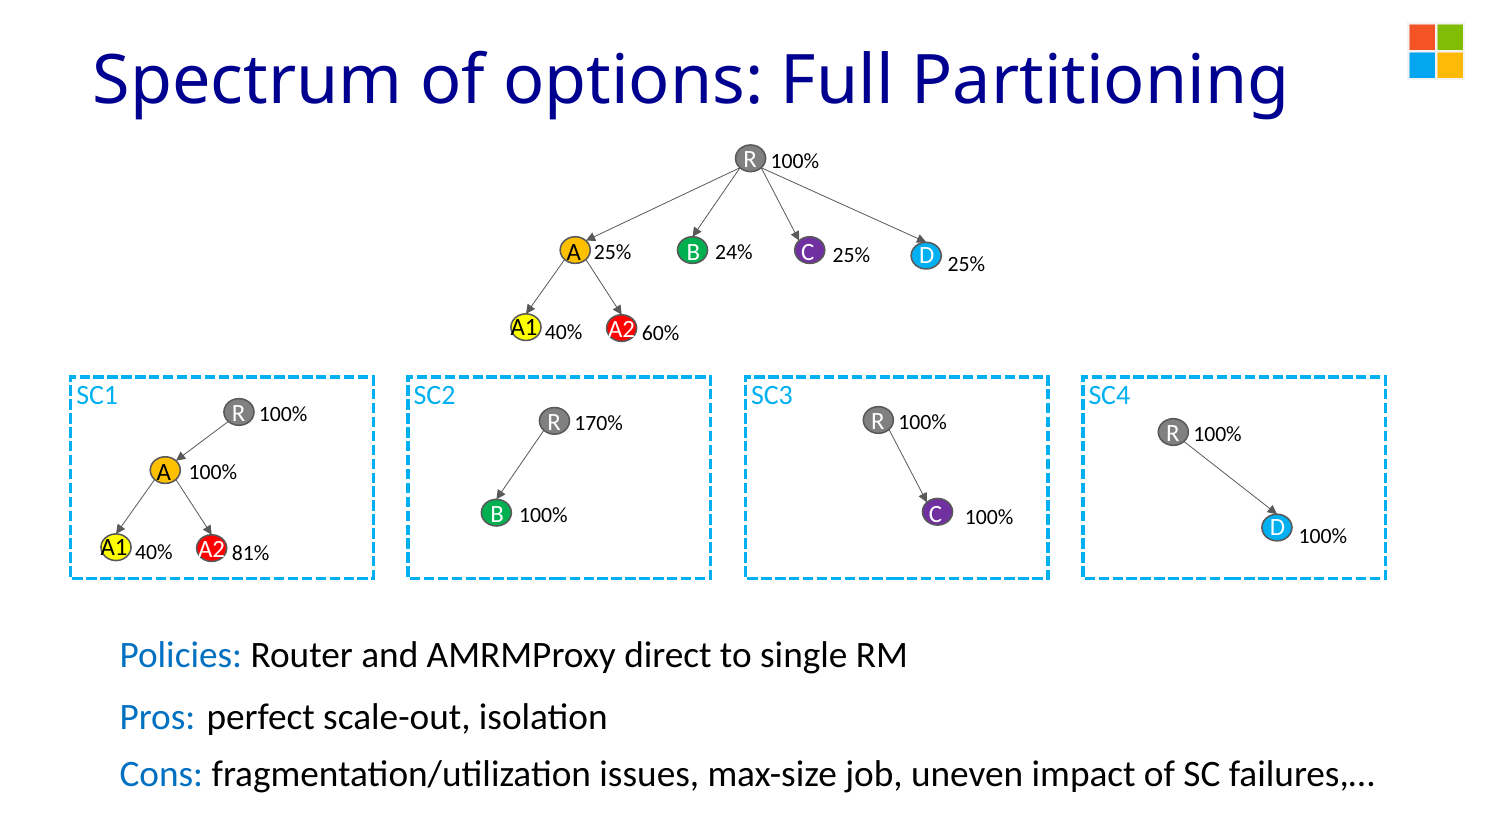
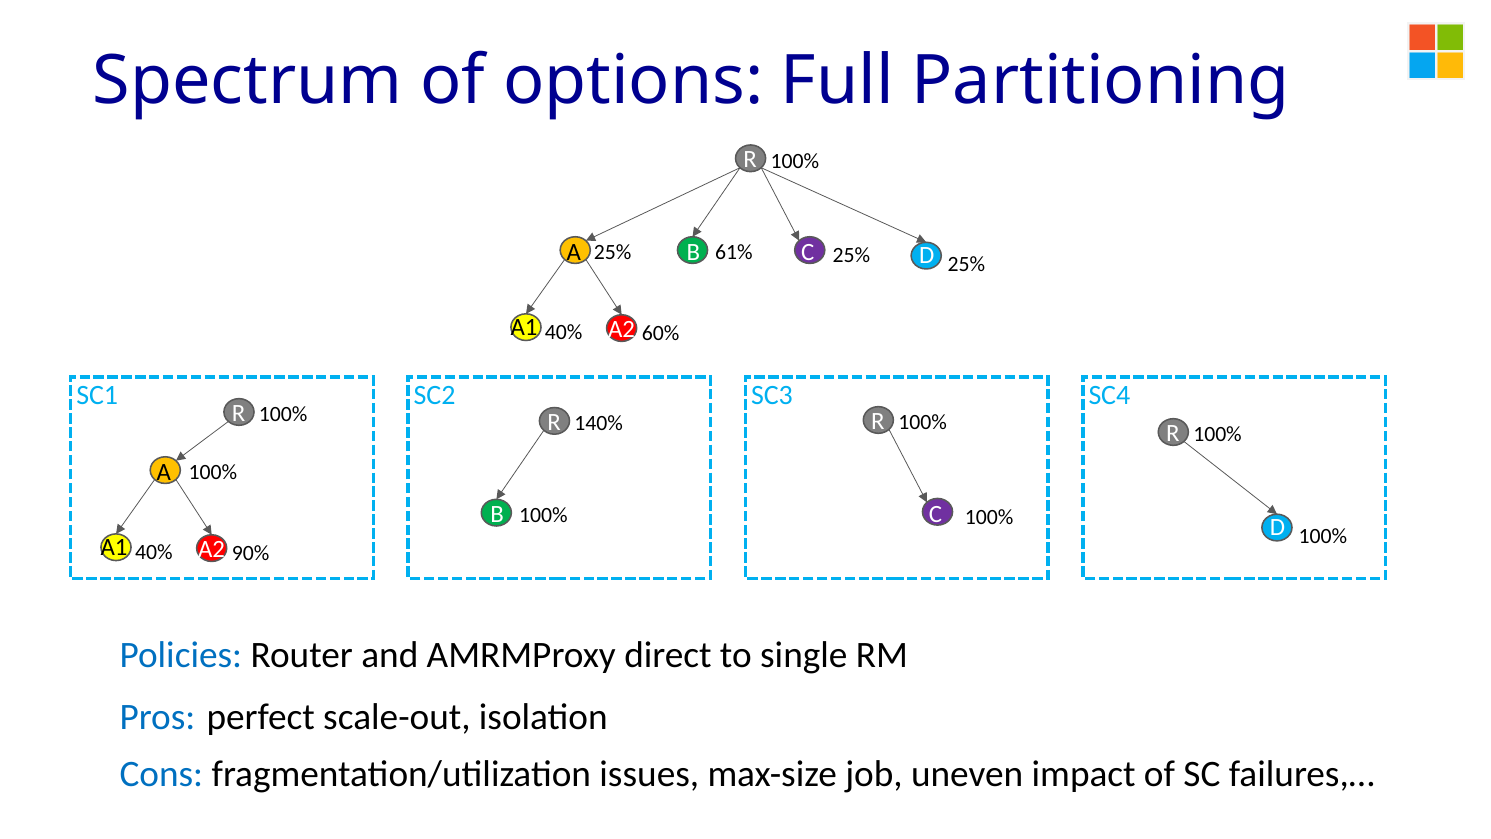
24%: 24% -> 61% (734, 252)
170%: 170% -> 140% (599, 423)
81%: 81% -> 90% (251, 554)
